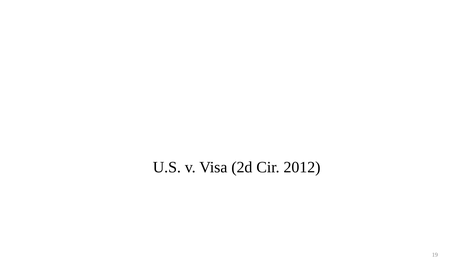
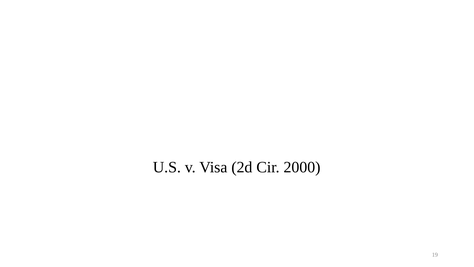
2012: 2012 -> 2000 (302, 167)
